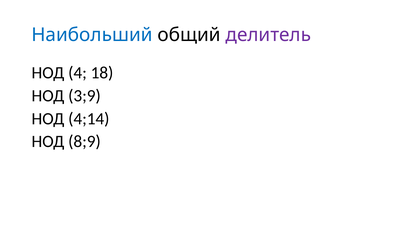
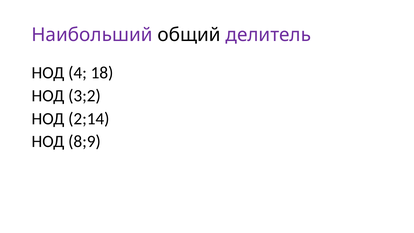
Наибольший colour: blue -> purple (92, 35)
3;9: 3;9 -> 3;2 (84, 96)
4;14: 4;14 -> 2;14 (89, 119)
